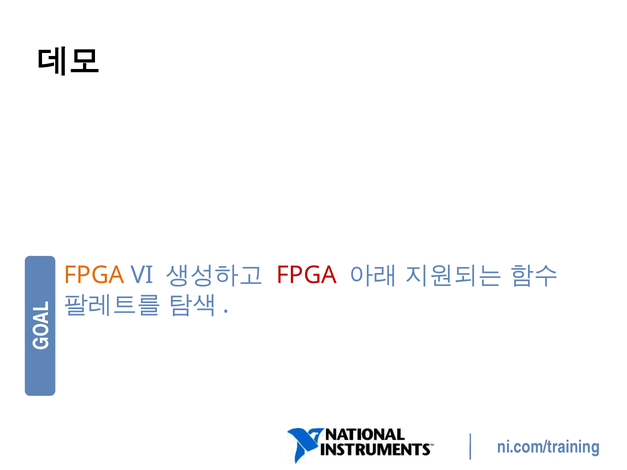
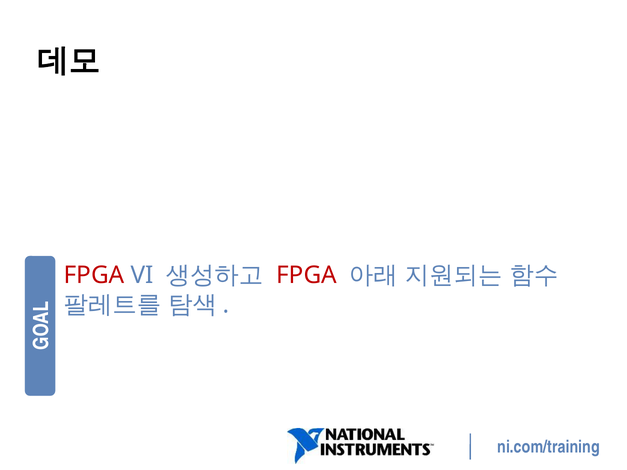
FPGA colour: orange -> red (94, 276)
